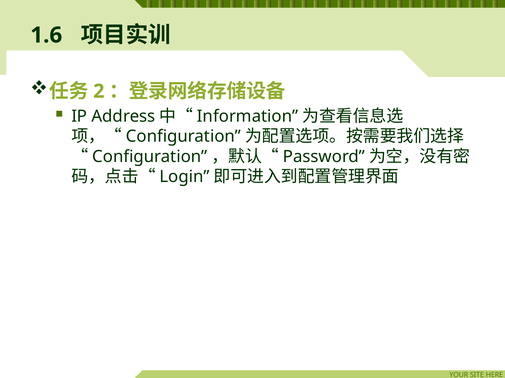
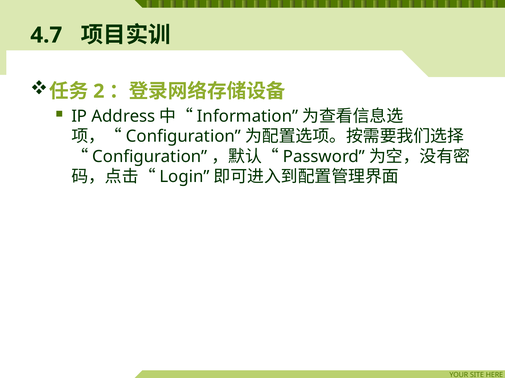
1.6: 1.6 -> 4.7 (46, 35)
